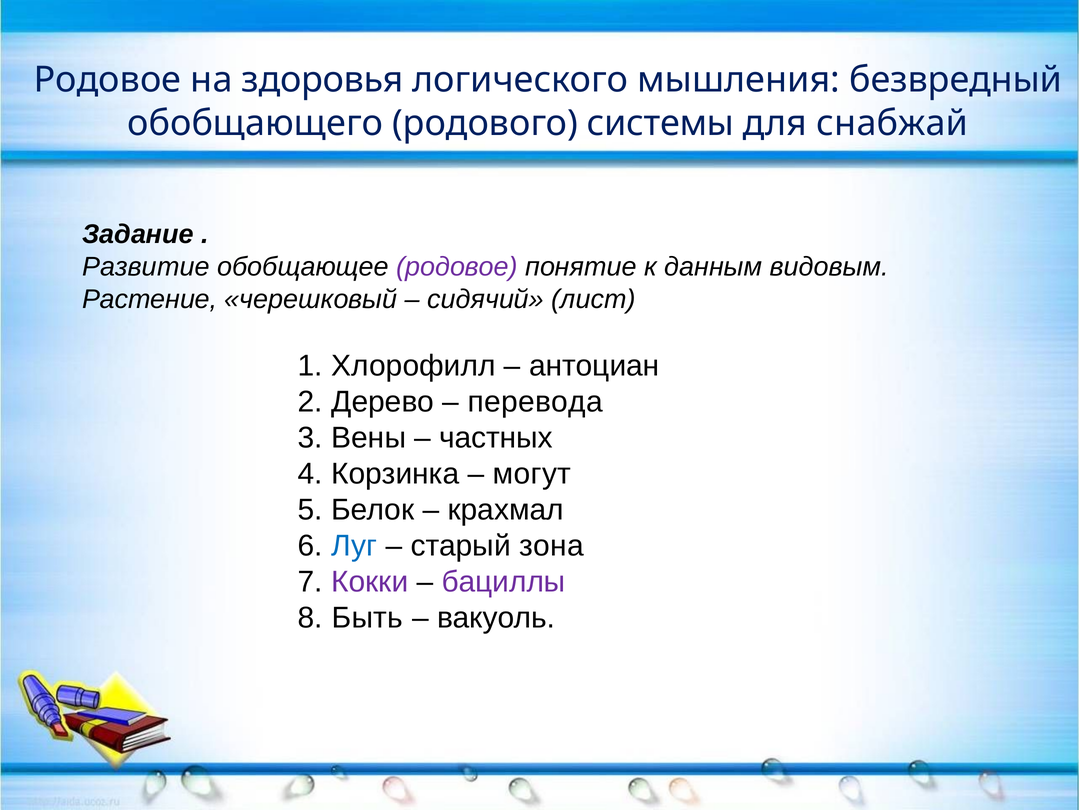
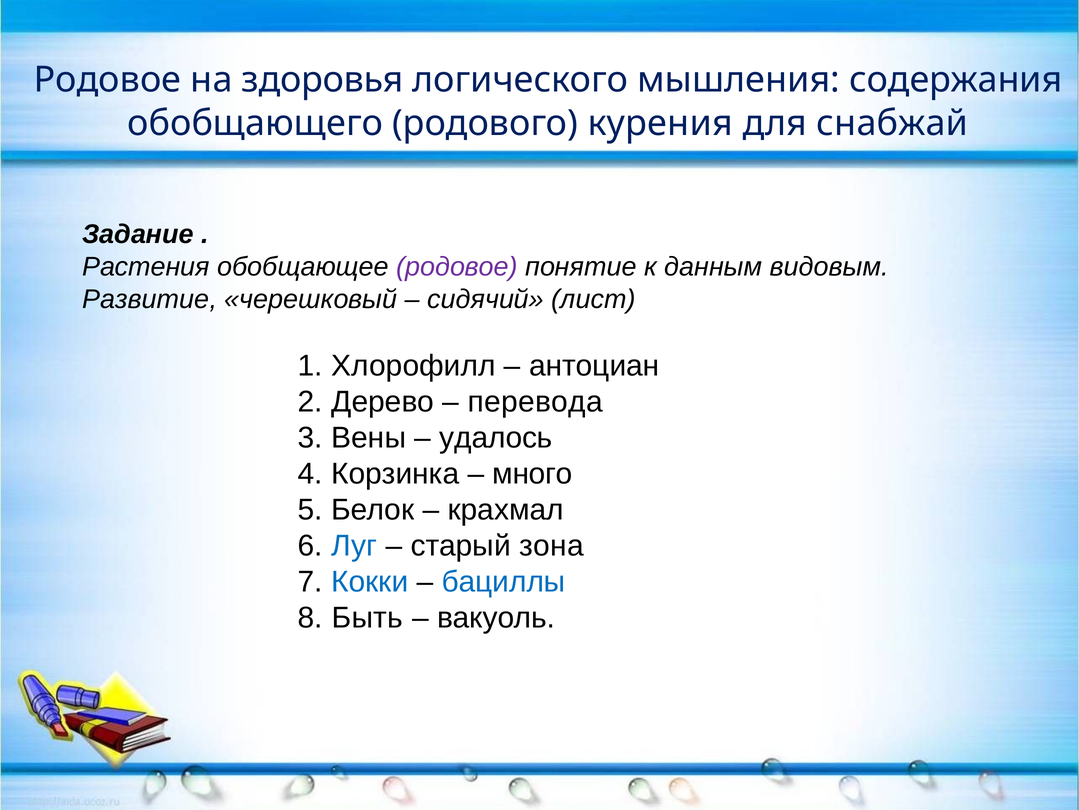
безвредный: безвредный -> содержания (956, 80)
системы: системы -> курения (660, 123)
Развитие: Развитие -> Растения (146, 266)
Растение: Растение -> Развитие (150, 299)
частных: частных -> удалось (496, 438)
могут: могут -> много (532, 474)
Кокки colour: purple -> blue (370, 581)
бациллы colour: purple -> blue (504, 581)
